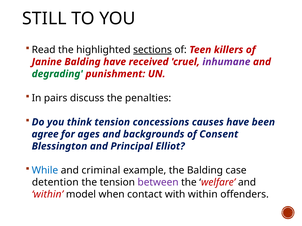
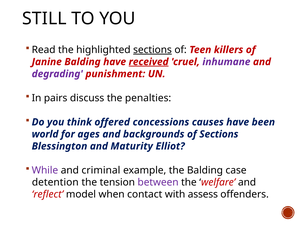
received underline: none -> present (149, 62)
degrading colour: green -> purple (57, 74)
think tension: tension -> offered (112, 122)
agree: agree -> world (45, 134)
of Consent: Consent -> Sections (219, 134)
Principal: Principal -> Maturity (132, 147)
While colour: blue -> purple (45, 171)
within: within -> reflect (48, 195)
with within: within -> assess (203, 195)
